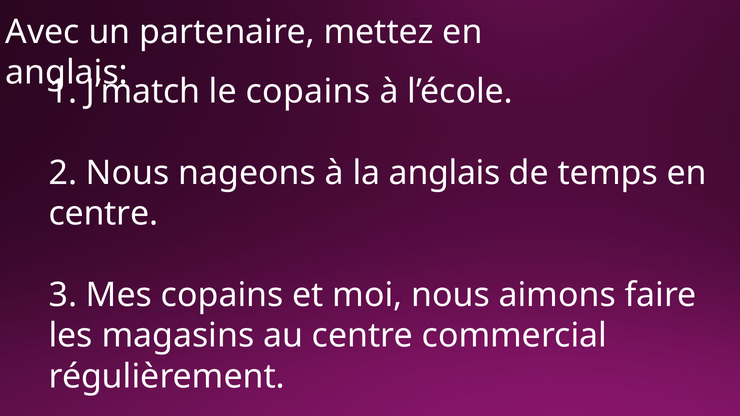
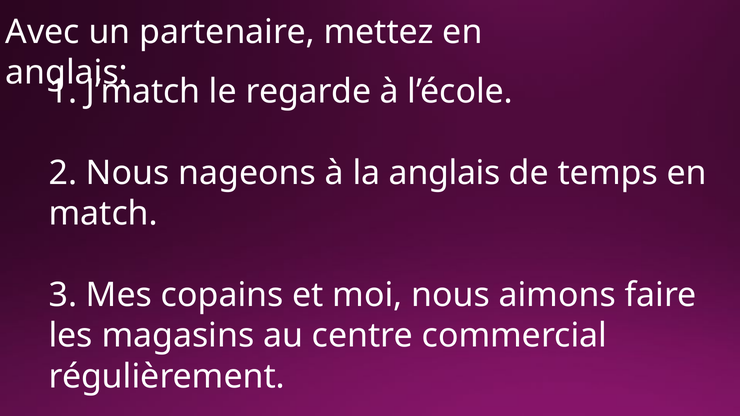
le copains: copains -> regarde (308, 92)
centre: centre -> match (103, 214)
